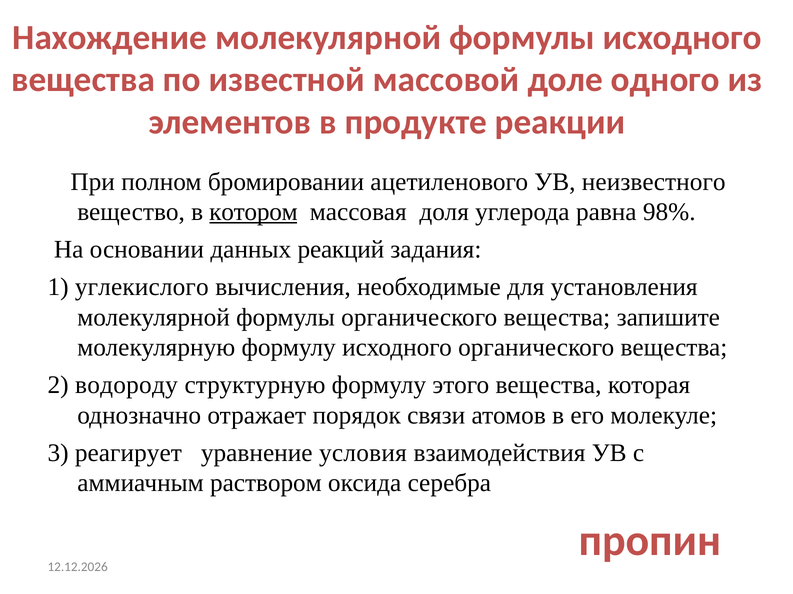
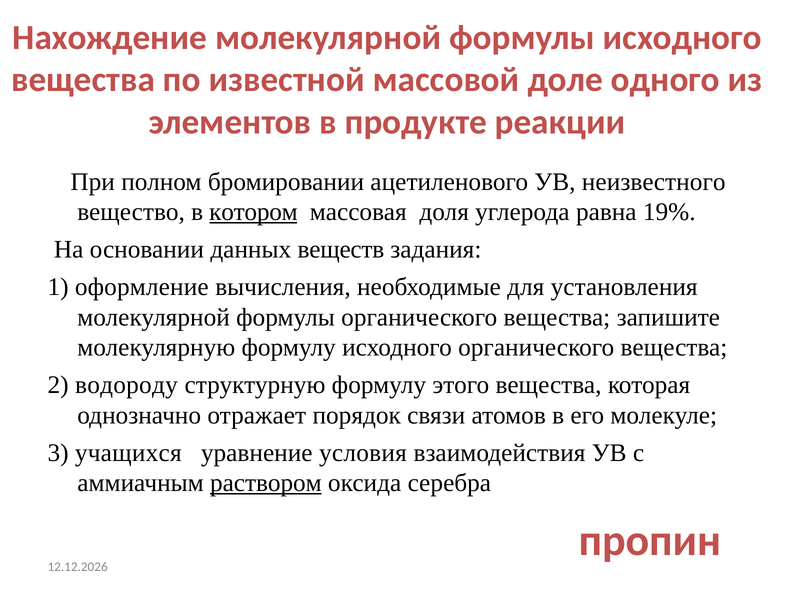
98%: 98% -> 19% (669, 212)
реакций: реакций -> веществ (341, 250)
углекислого: углекислого -> оформление (142, 287)
реагирует: реагирует -> учащихся (128, 453)
раствором underline: none -> present (266, 484)
